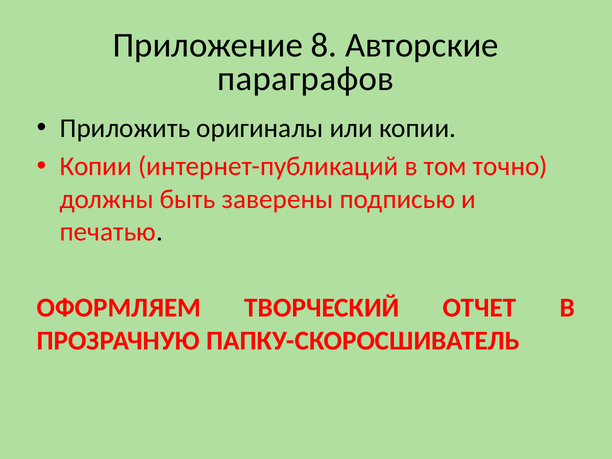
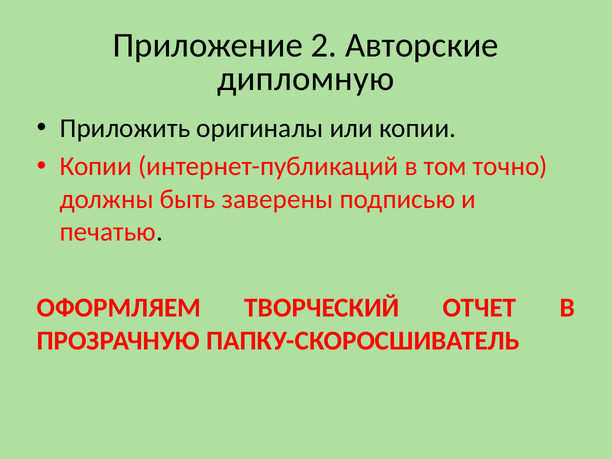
8: 8 -> 2 (324, 45)
параграфов: параграфов -> дипломную (306, 79)
